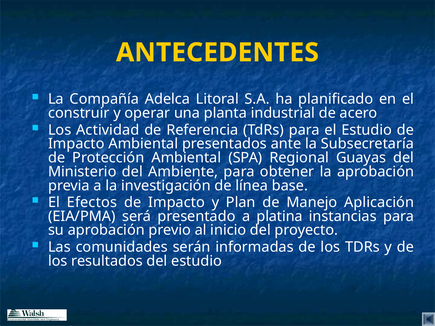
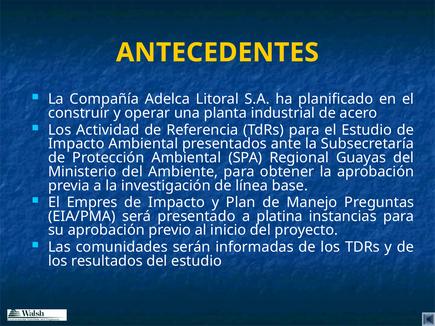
Efectos: Efectos -> Empres (92, 203)
Aplicación: Aplicación -> Preguntas (379, 203)
